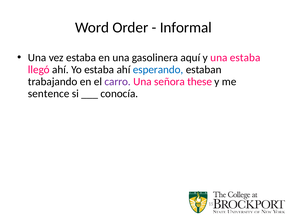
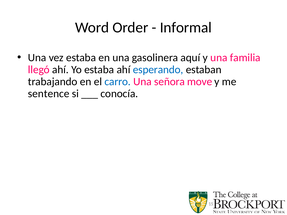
una estaba: estaba -> familia (245, 58)
carro colour: purple -> blue (118, 82)
these: these -> move (200, 82)
